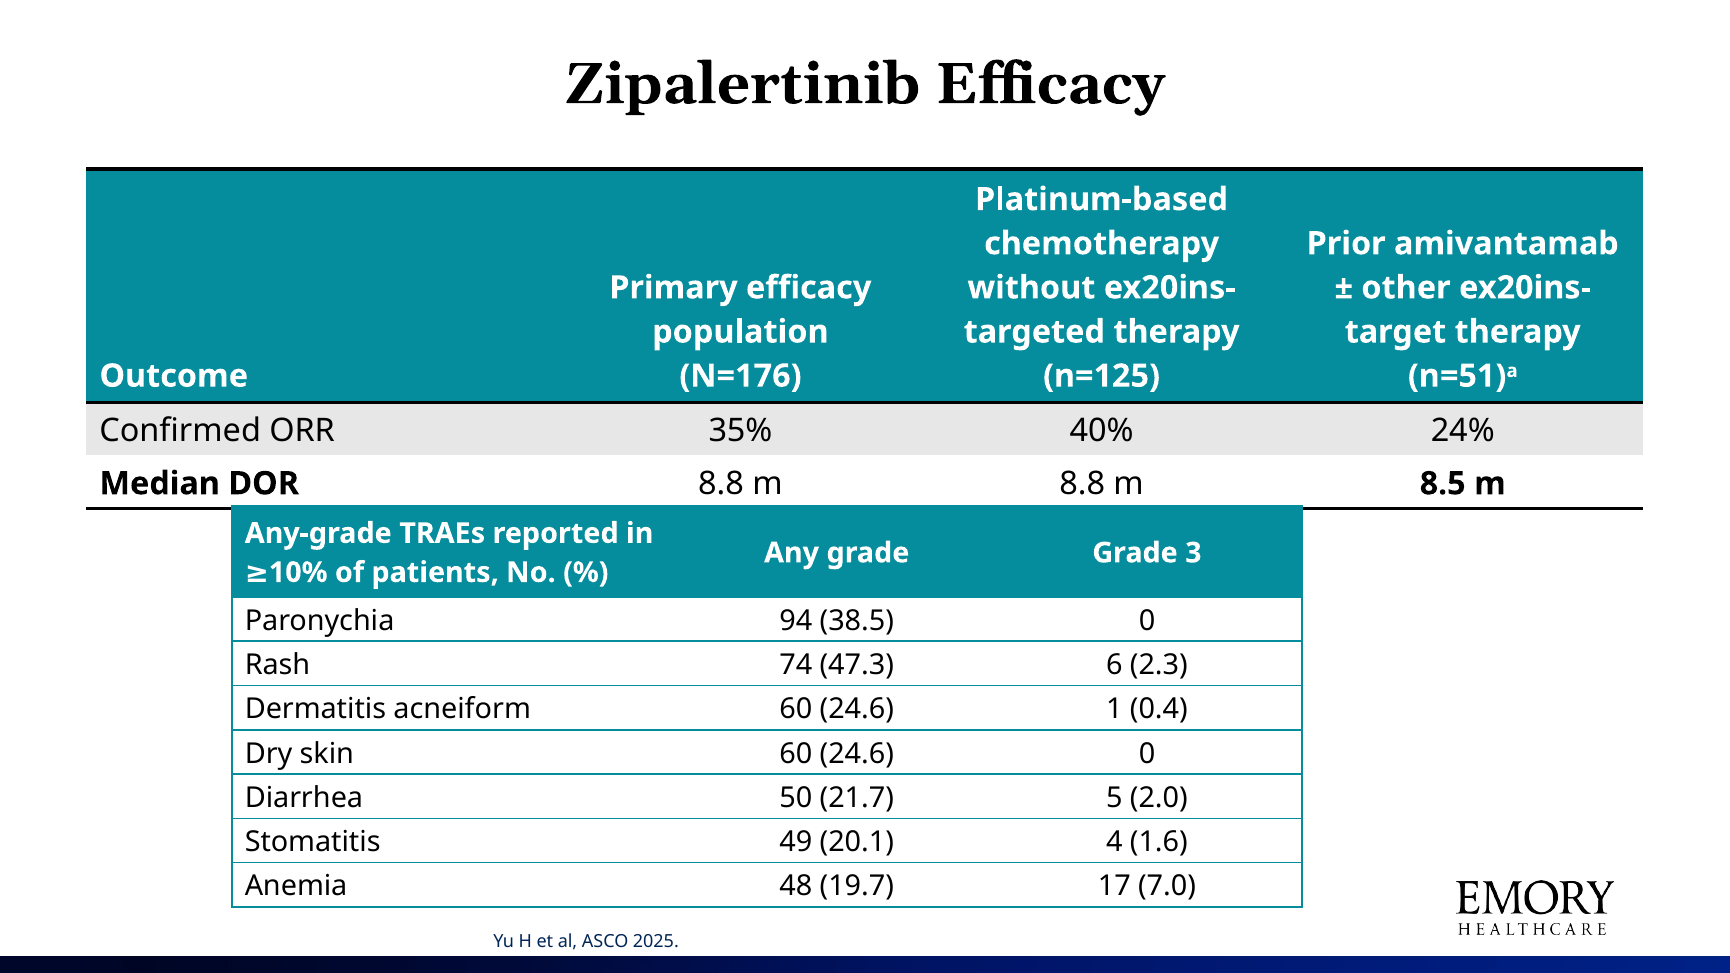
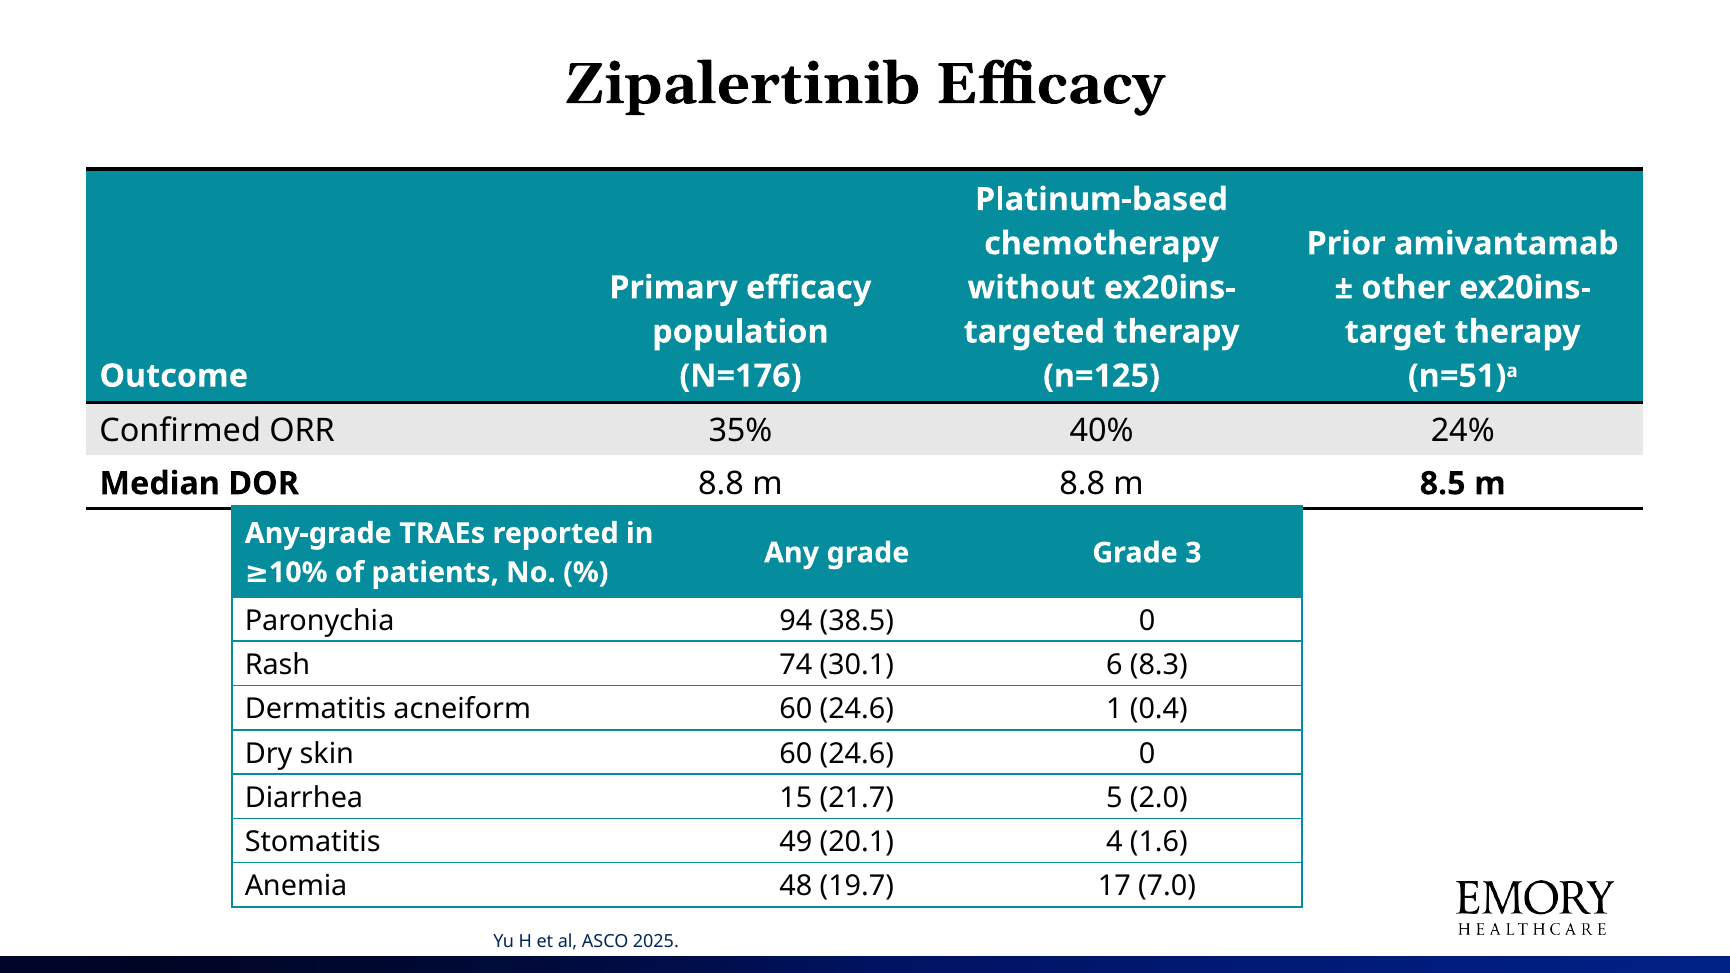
47.3: 47.3 -> 30.1 (857, 665)
2.3: 2.3 -> 8.3 (1159, 665)
50: 50 -> 15 (796, 798)
